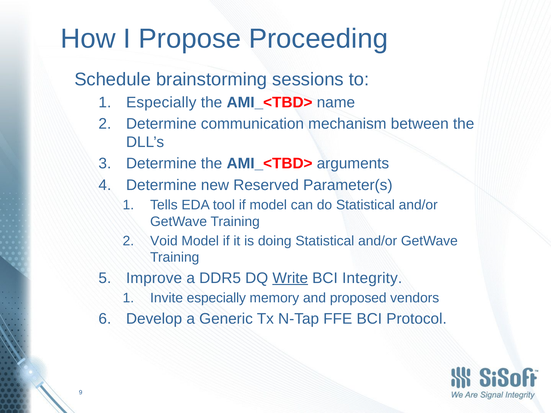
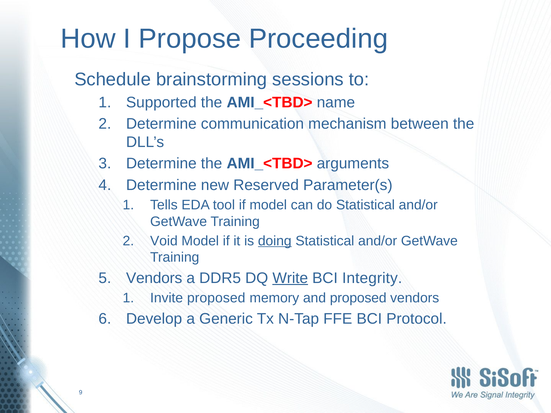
Especially: Especially -> Supported (161, 102)
doing underline: none -> present (275, 241)
Improve: Improve -> Vendors (154, 278)
Invite especially: especially -> proposed (216, 298)
